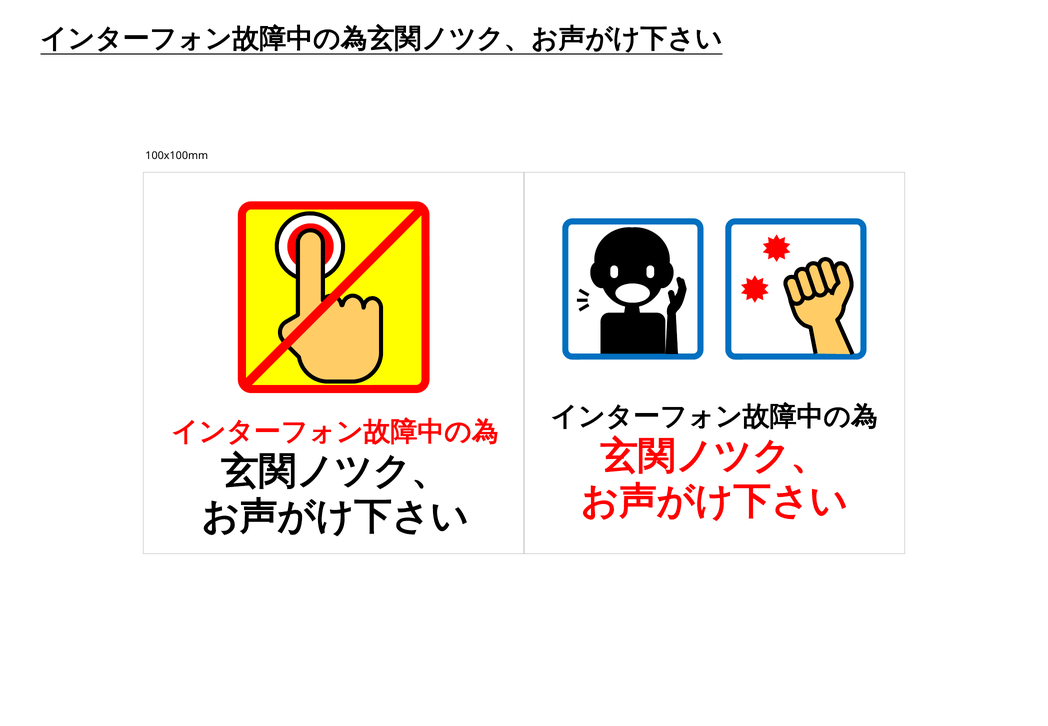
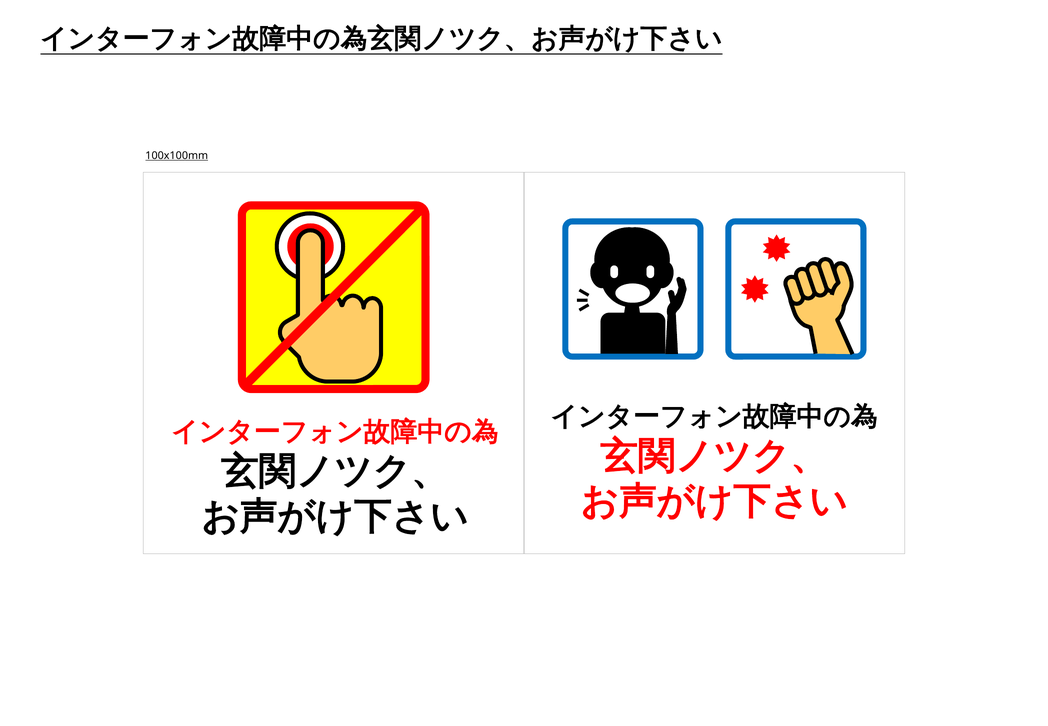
100x100mm underline: none -> present (177, 156)
